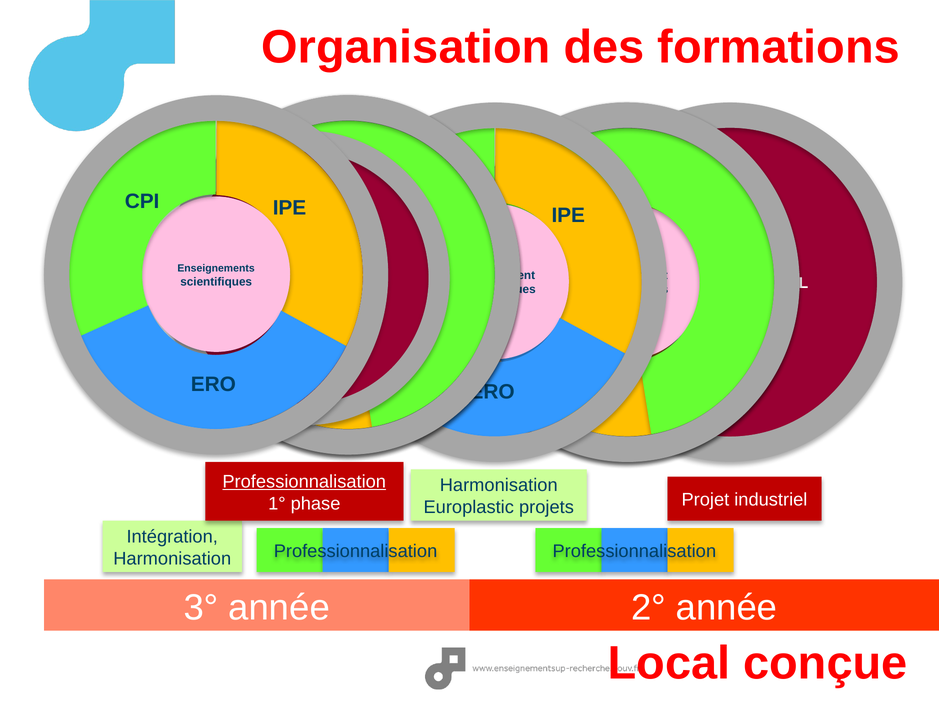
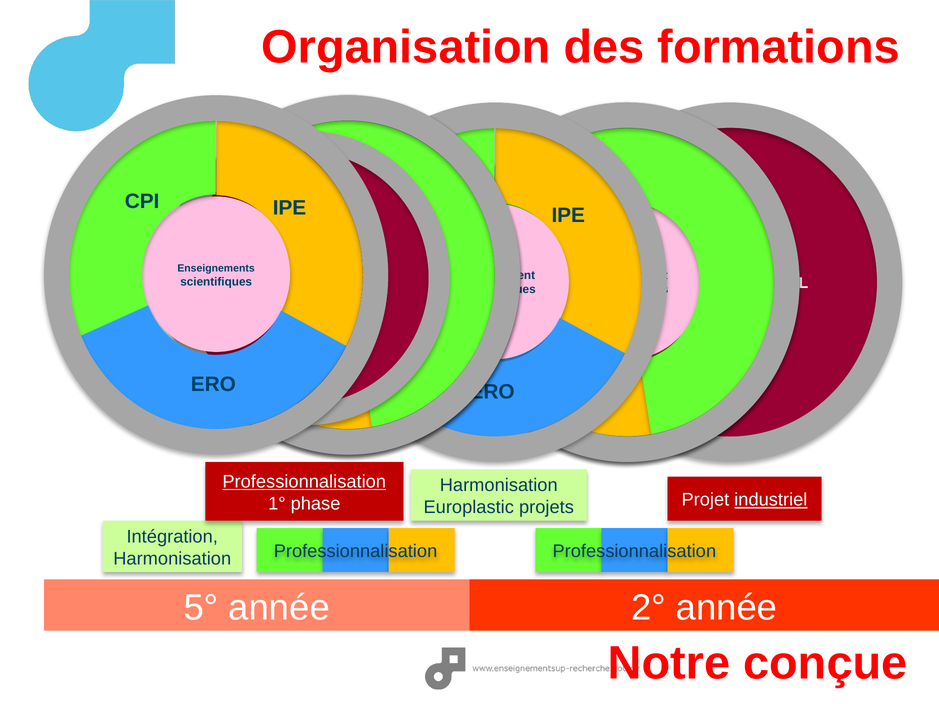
industriel underline: none -> present (771, 500)
3°: 3° -> 5° (201, 608)
Local: Local -> Notre (669, 664)
